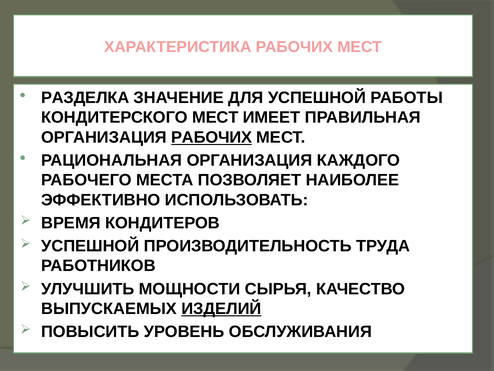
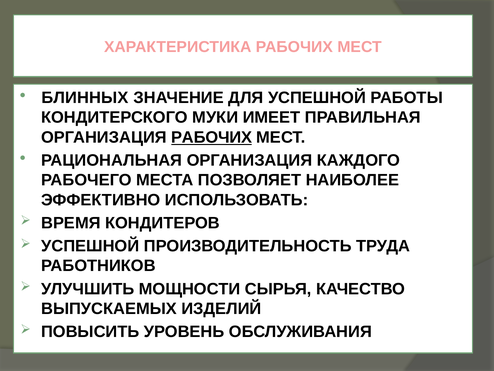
РАЗДЕЛКА: РАЗДЕЛКА -> БЛИННЫХ (85, 98)
КОНДИТЕРСКОГО МЕСТ: МЕСТ -> МУКИ (215, 117)
ИЗДЕЛИЙ underline: present -> none (221, 308)
